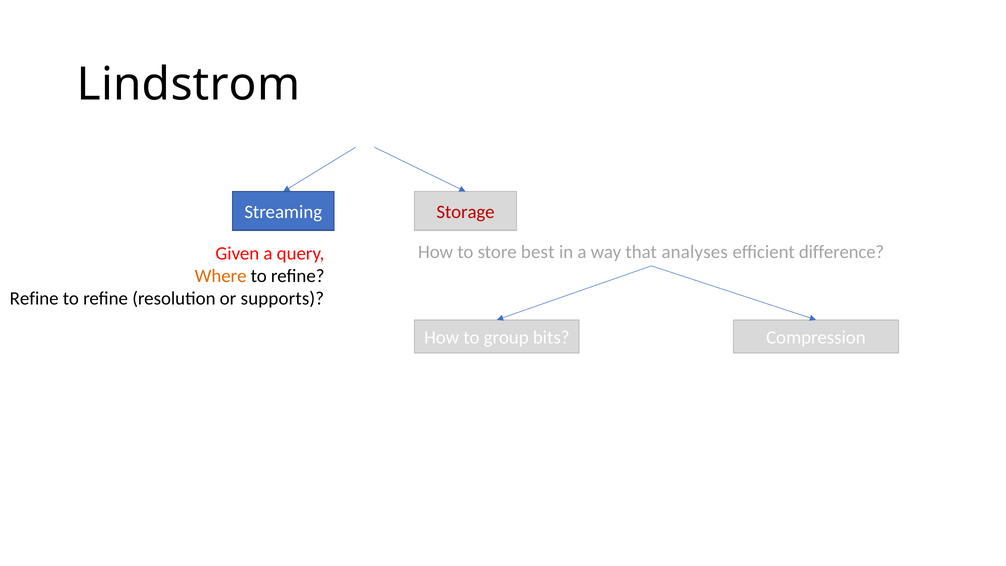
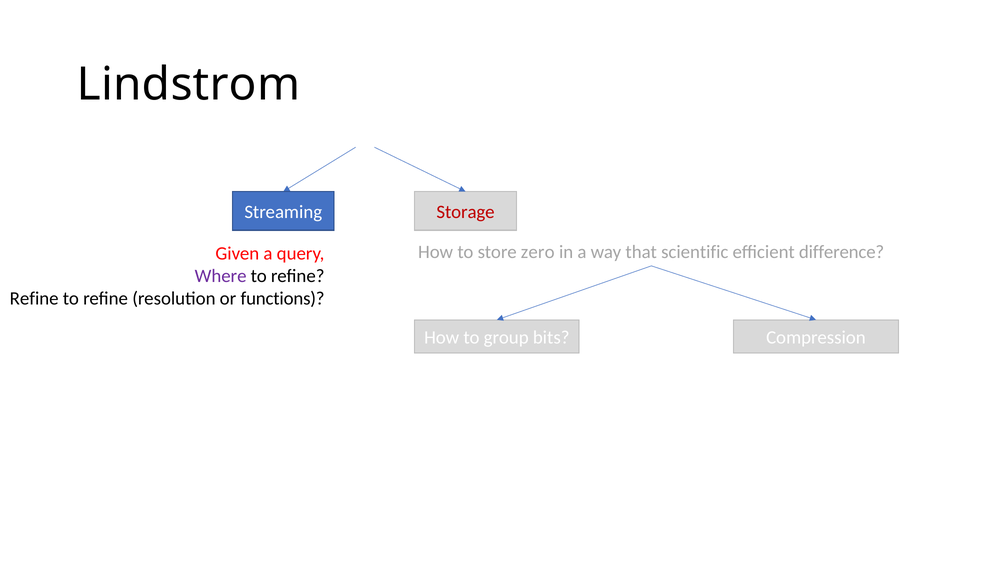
best: best -> zero (538, 252)
analyses: analyses -> scientific (695, 252)
Where colour: orange -> purple (221, 276)
supports: supports -> functions (283, 299)
